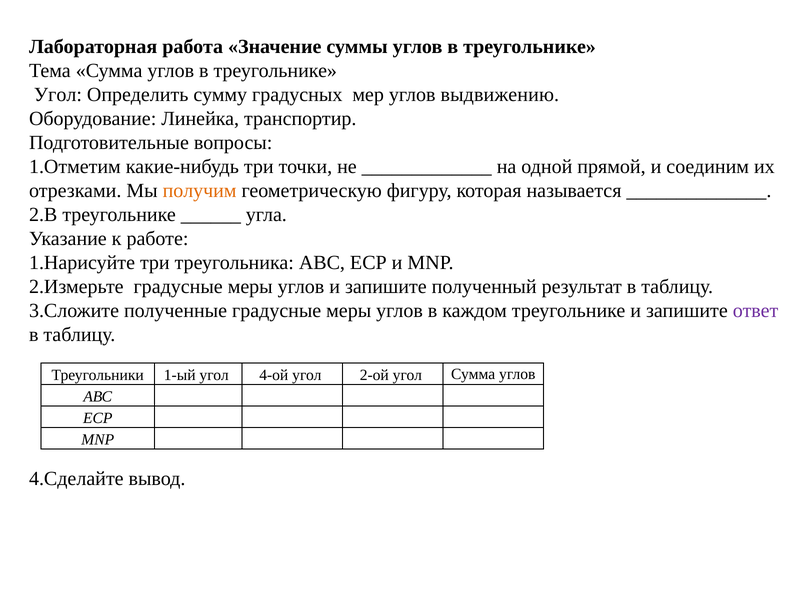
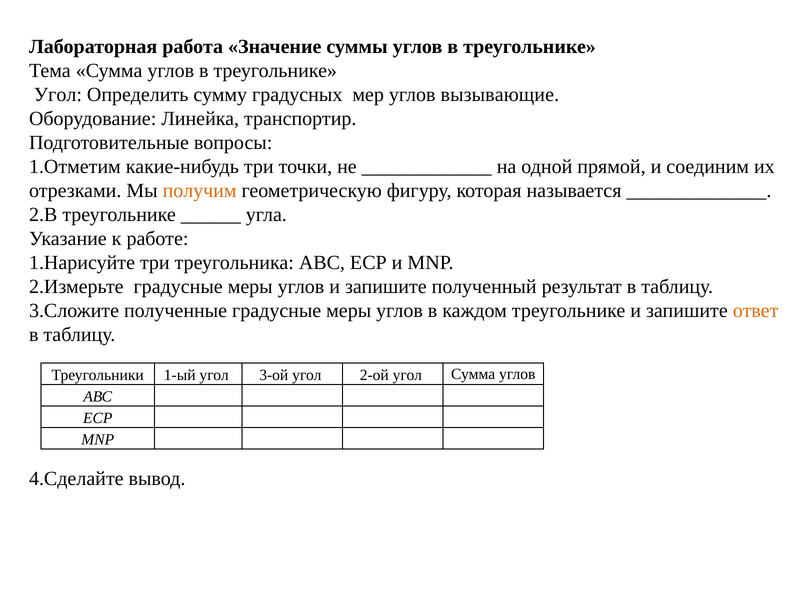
выдвижению: выдвижению -> вызывающие (500, 95)
ответ colour: purple -> orange (756, 311)
4-ой: 4-ой -> 3-ой (274, 376)
